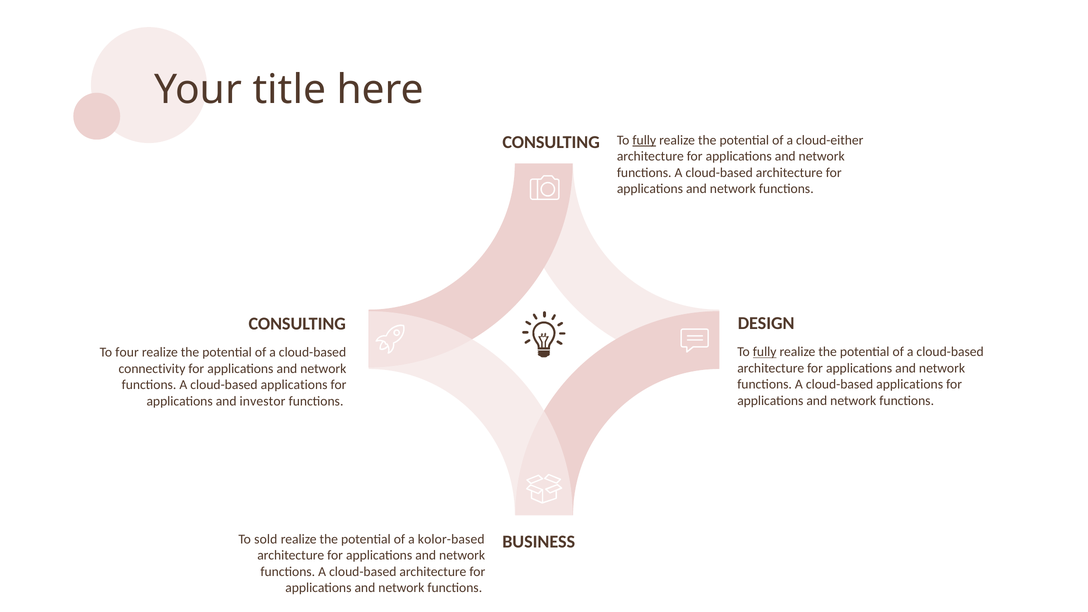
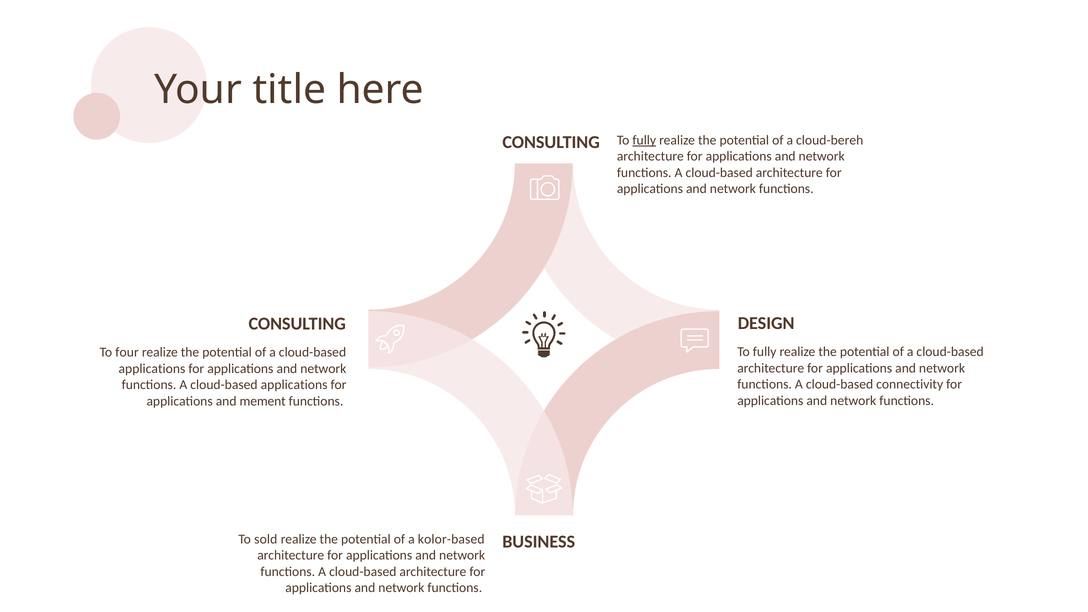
cloud-either: cloud-either -> cloud-bereh (830, 140)
fully underline: present -> none (765, 352)
connectivity: connectivity -> applications (152, 369)
applications: applications -> connectivity (910, 384)
investor: investor -> mement (263, 401)
